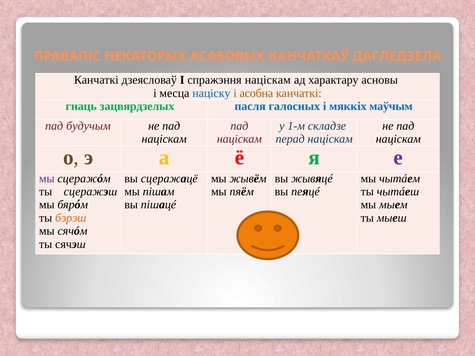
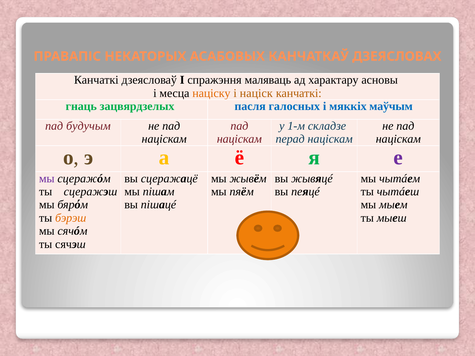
ДАГЛЕДЗЕЛА: ДАГЛЕДЗЕЛА -> ДЗЕЯСЛОВАХ (397, 56)
спражэння націскам: націскам -> маляваць (268, 80)
націску colour: blue -> orange (211, 93)
асобна: асобна -> націск (256, 93)
